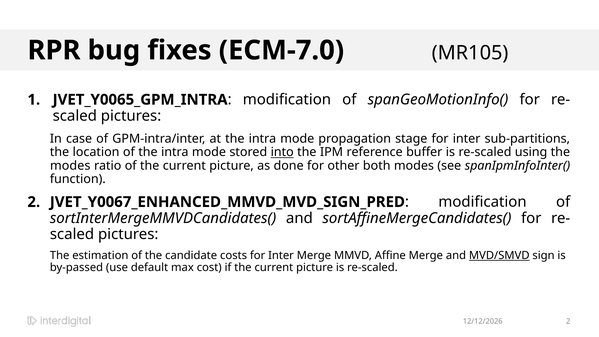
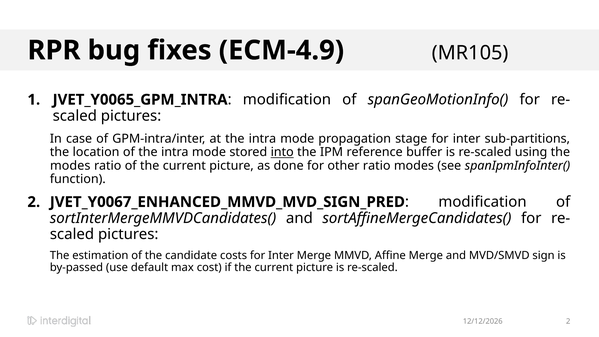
ECM-7.0: ECM-7.0 -> ECM-4.9 (281, 50)
other both: both -> ratio (377, 166)
MVD/SMVD underline: present -> none (499, 255)
